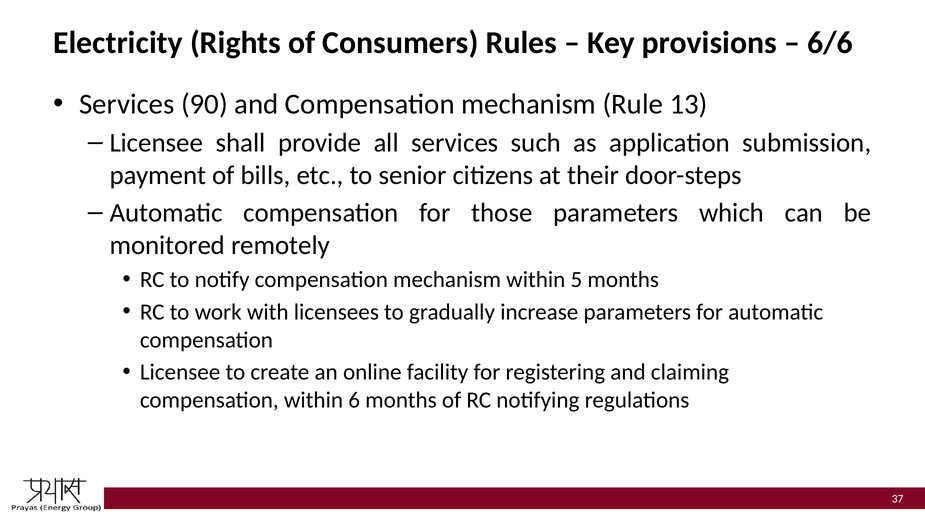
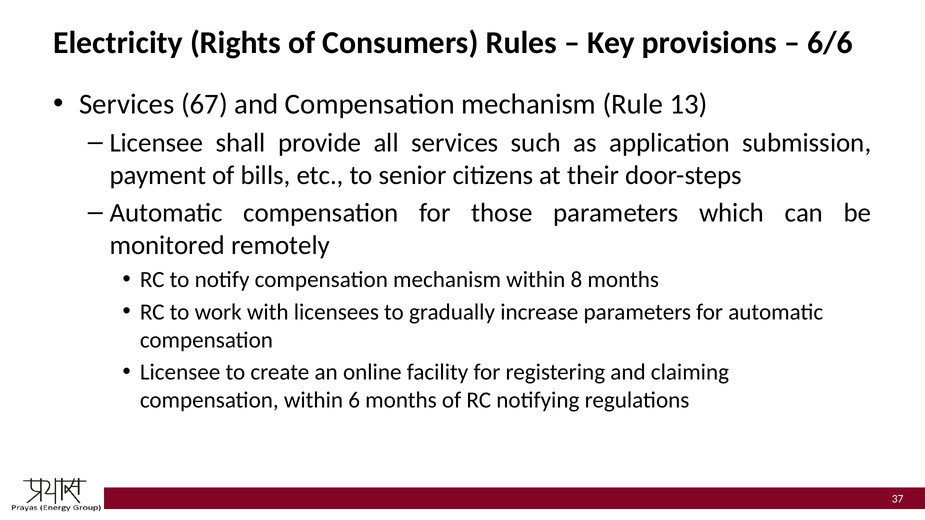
90: 90 -> 67 (204, 104)
5: 5 -> 8 (576, 280)
